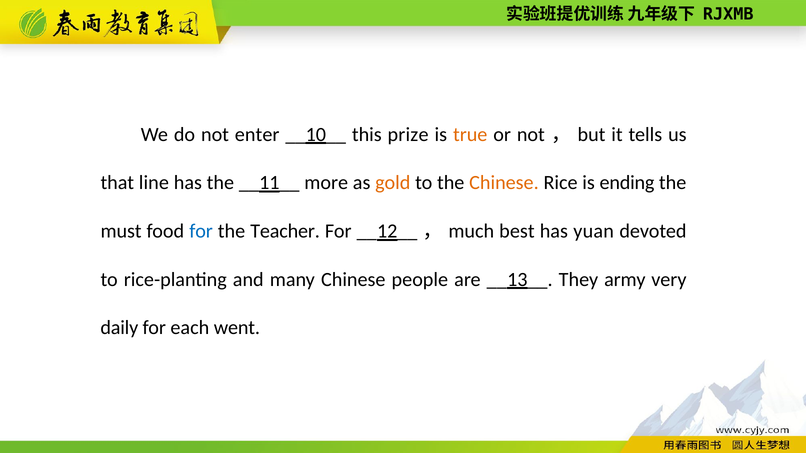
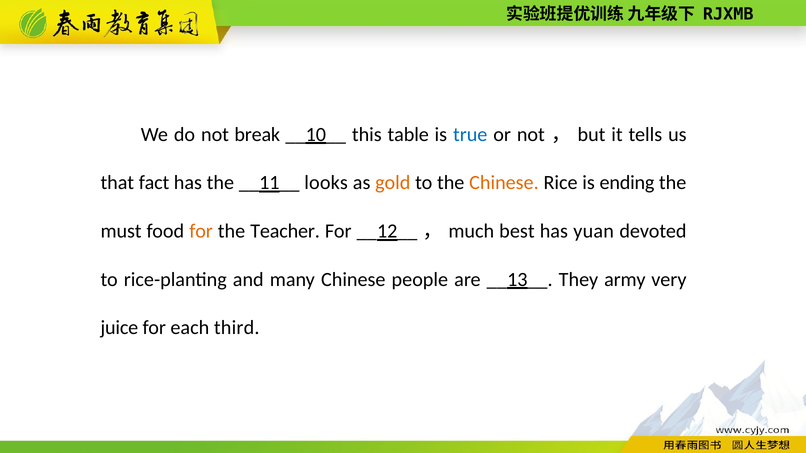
enter: enter -> break (257, 135)
prize: prize -> table (408, 135)
true colour: orange -> blue (470, 135)
line: line -> fact (154, 183)
more: more -> looks (326, 183)
for colour: blue -> orange (201, 231)
daily: daily -> juice (119, 328)
went: went -> third (237, 328)
